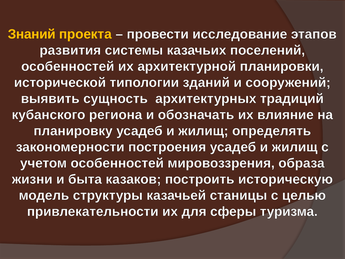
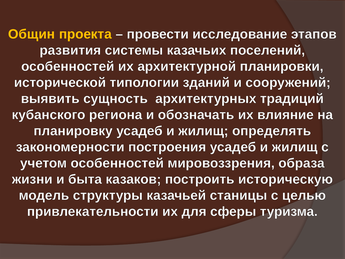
Знаний: Знаний -> Общин (32, 34)
